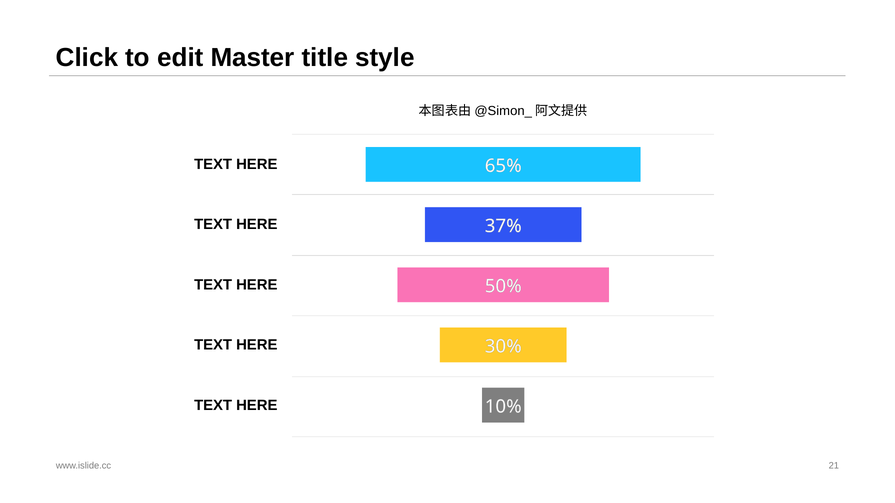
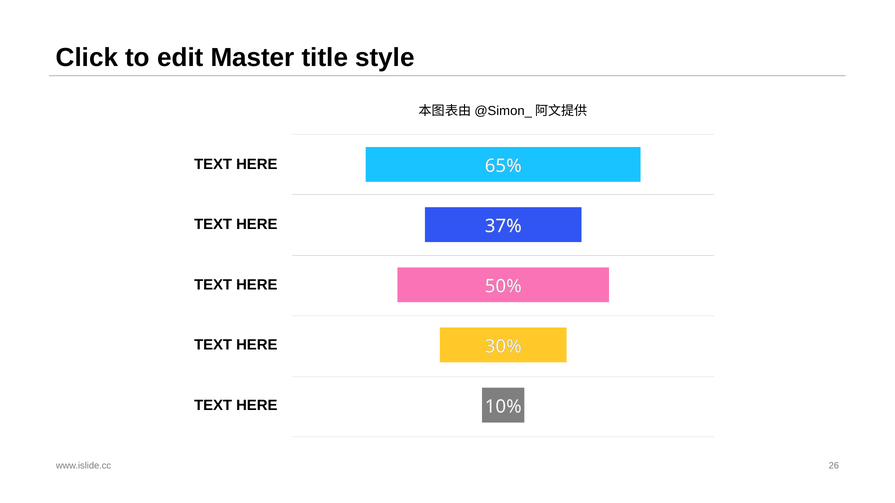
21: 21 -> 26 (834, 466)
